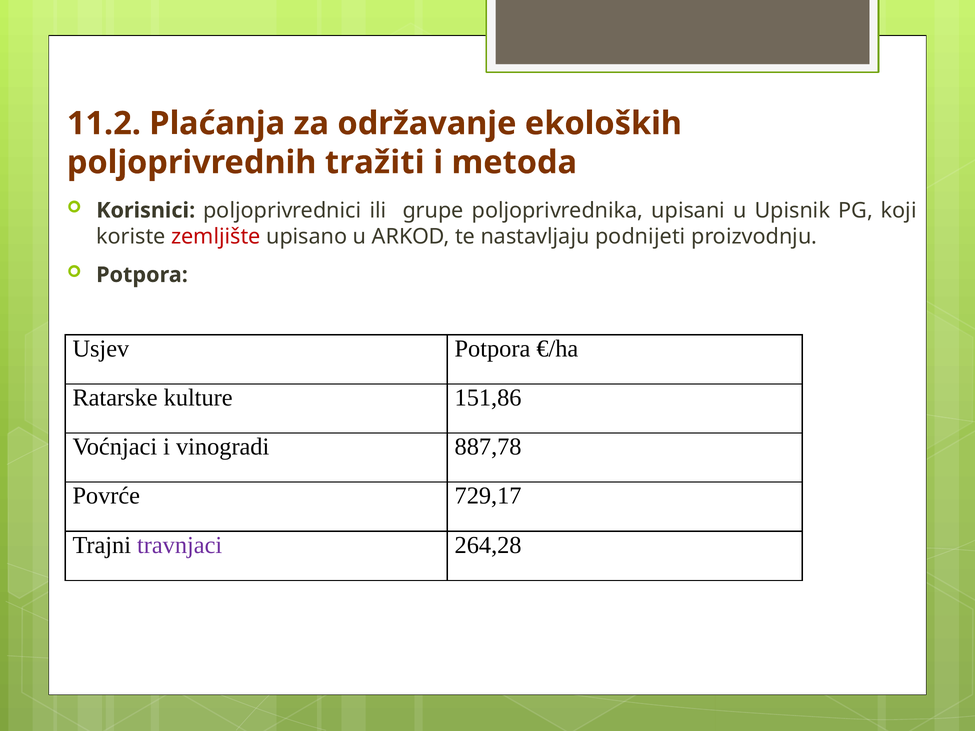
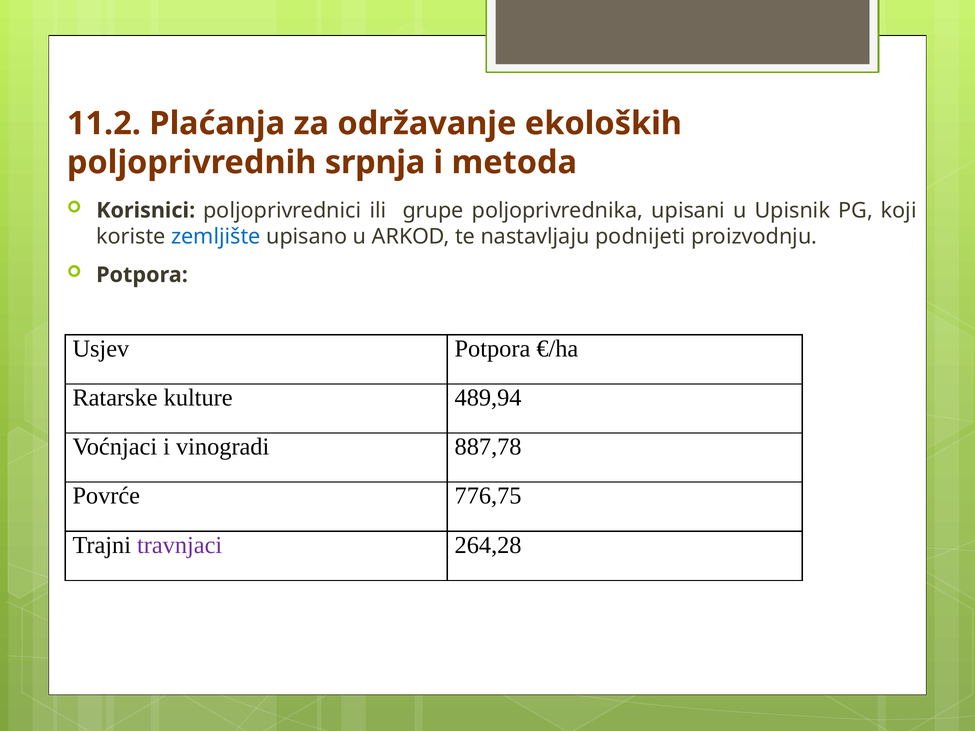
tražiti: tražiti -> srpnja (375, 163)
zemljište colour: red -> blue (216, 236)
151,86: 151,86 -> 489,94 (488, 398)
729,17: 729,17 -> 776,75 (488, 496)
